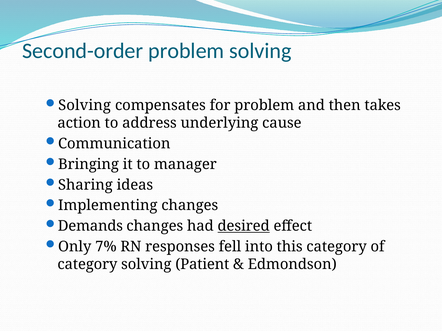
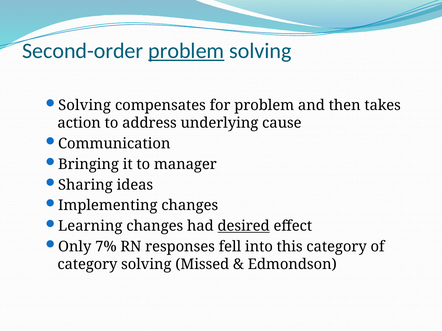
problem underline: none -> present (186, 51)
Demands: Demands -> Learning (90, 226)
Patient: Patient -> Missed (202, 265)
